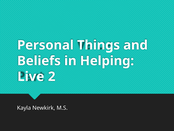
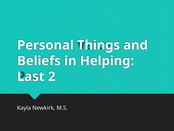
Live: Live -> Last (31, 76)
